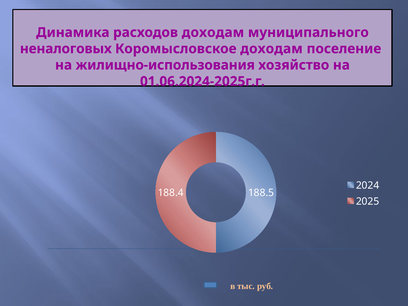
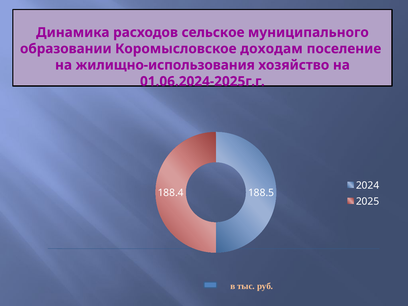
расходов доходам: доходам -> сельское (213, 32)
неналоговых: неналоговых -> образовании (66, 49)
